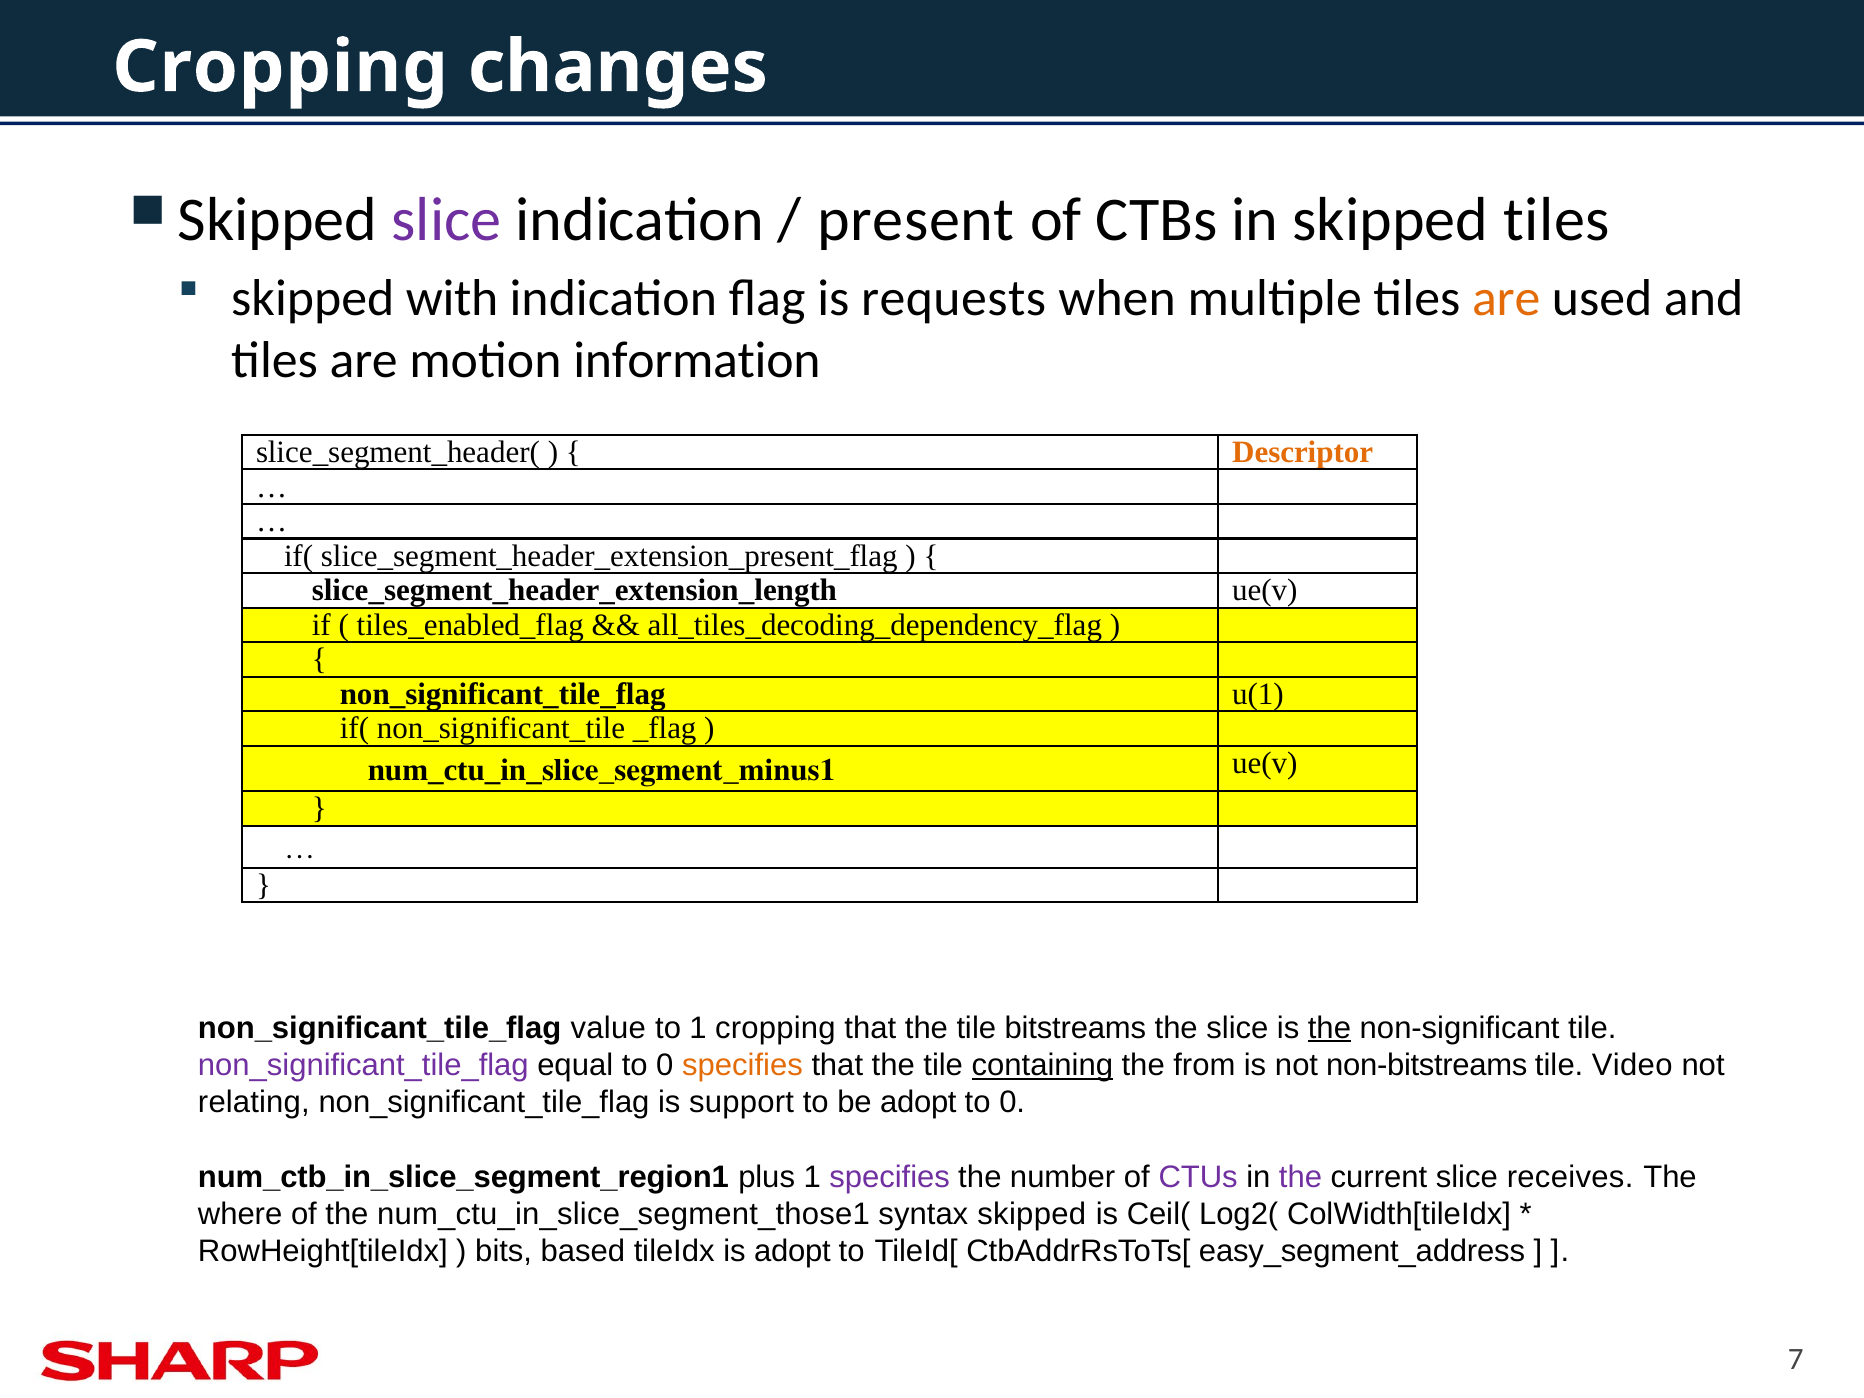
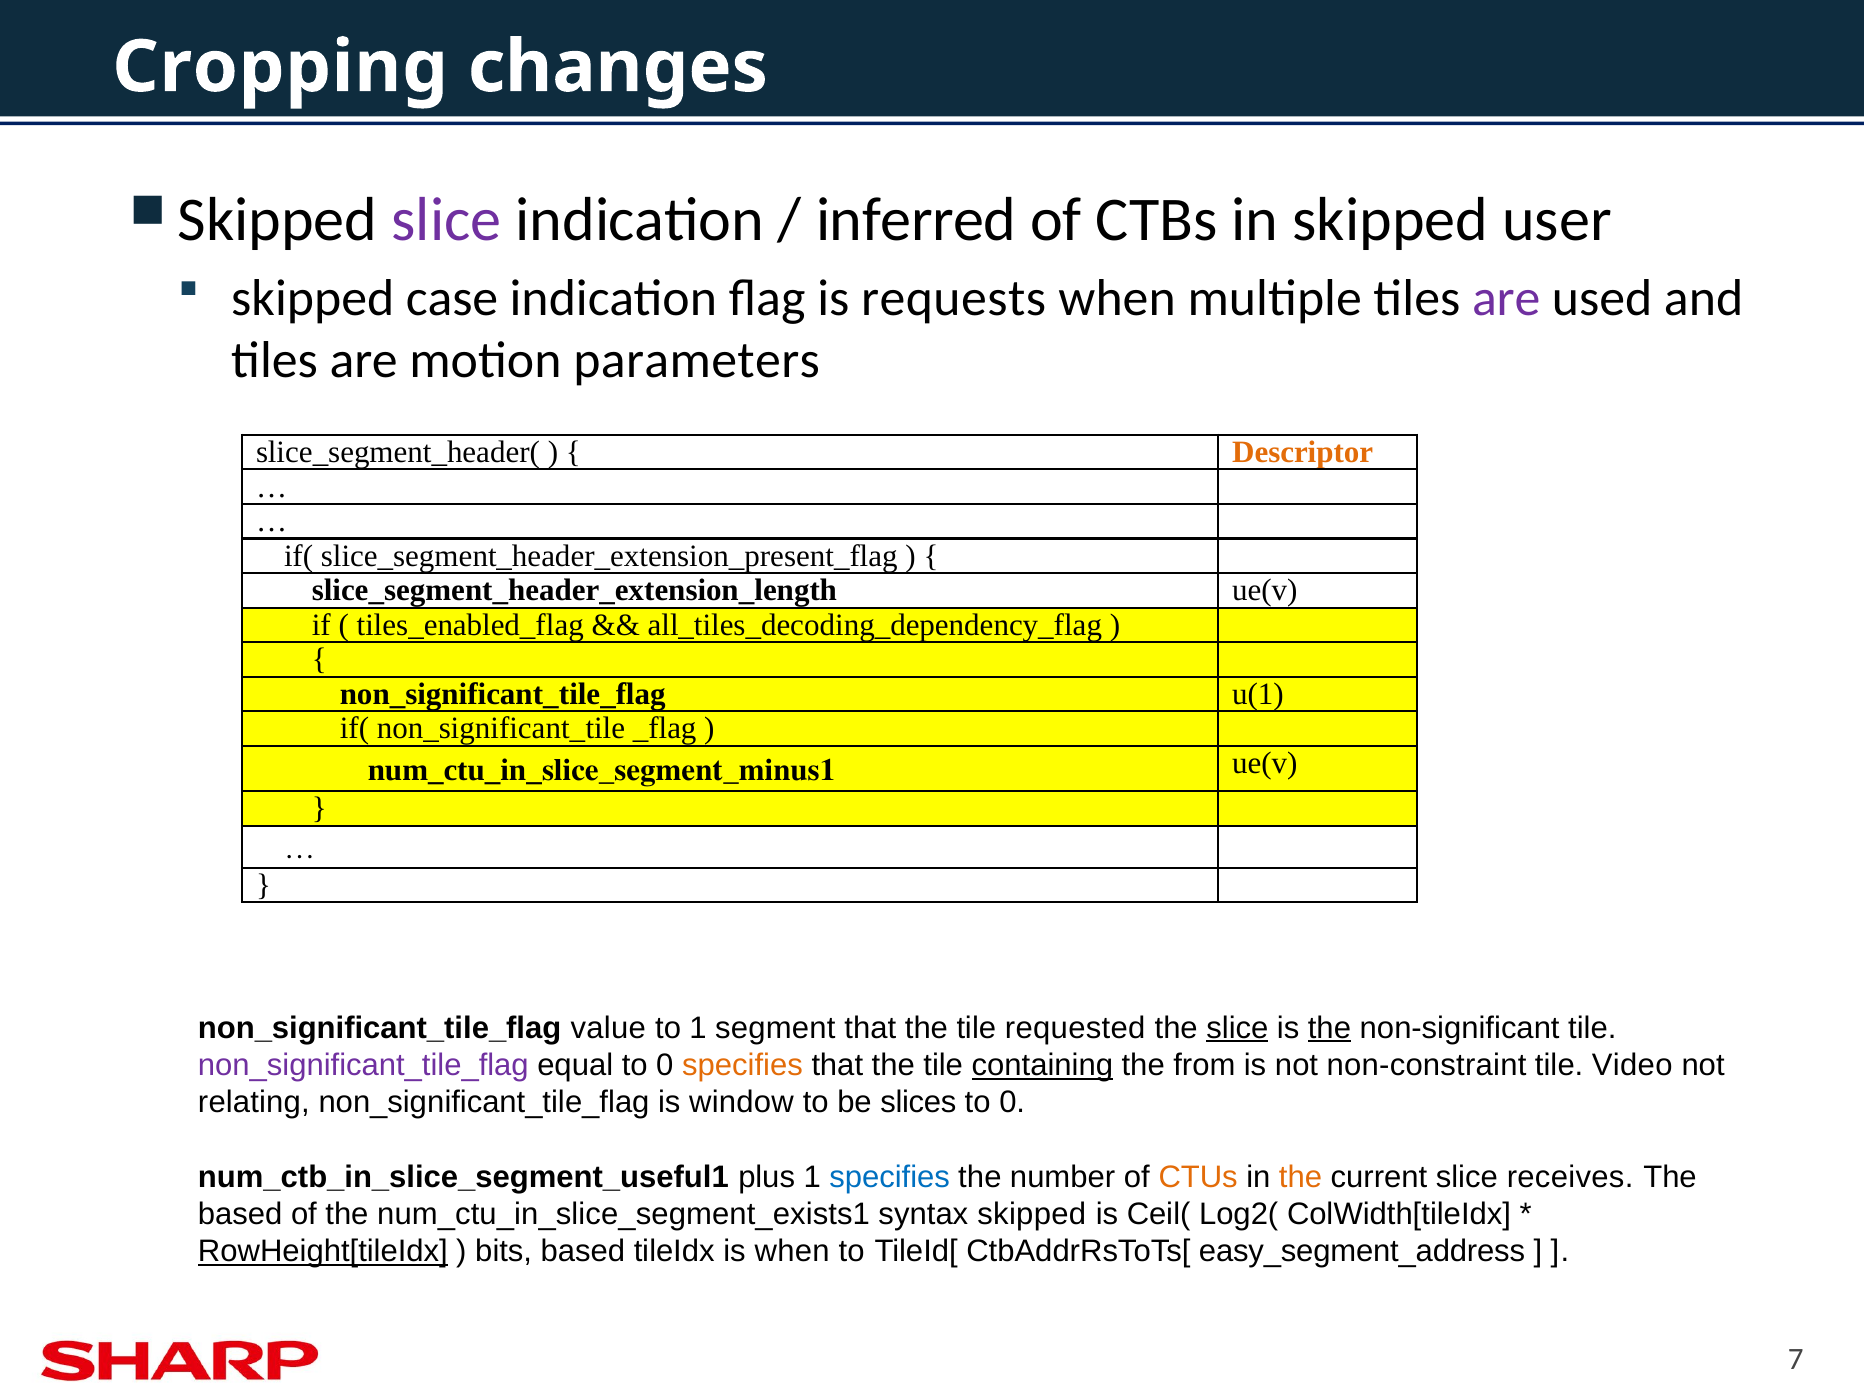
present: present -> inferred (916, 220)
skipped tiles: tiles -> user (1557, 220)
with: with -> case (452, 298)
are colour: orange -> purple (1506, 298)
information: information -> parameters (697, 361)
1 cropping: cropping -> segment (775, 1028)
bitstreams: bitstreams -> requested (1075, 1028)
slice underline: none -> present (1237, 1028)
non-bitstreams: non-bitstreams -> non-constraint (1427, 1065)
support: support -> window (741, 1103)
be adopt: adopt -> slices (918, 1103)
num_ctb_in_slice_segment_region1: num_ctb_in_slice_segment_region1 -> num_ctb_in_slice_segment_useful1 (463, 1177)
specifies colour: purple -> blue (890, 1177)
CTUs colour: purple -> orange (1198, 1177)
the colour: purple -> orange (1301, 1177)
where: where -> based (240, 1214)
num_ctu_in_slice_segment_those1: num_ctu_in_slice_segment_those1 -> num_ctu_in_slice_segment_exists1 (624, 1214)
RowHeight[tileIdx underline: none -> present (323, 1252)
is adopt: adopt -> when (792, 1252)
